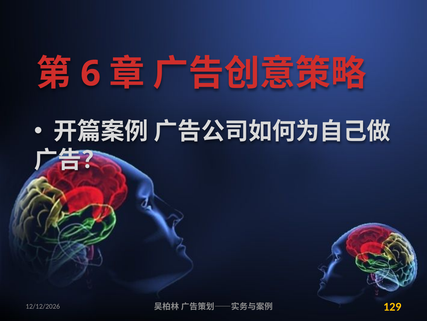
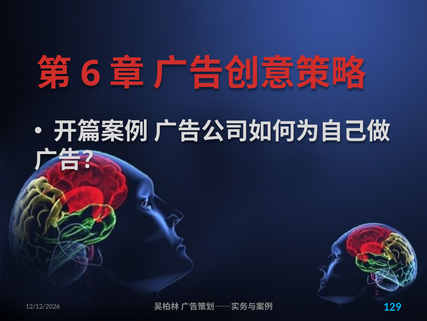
129 colour: yellow -> light blue (392, 306)
